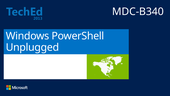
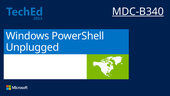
MDC-B340 underline: none -> present (138, 12)
